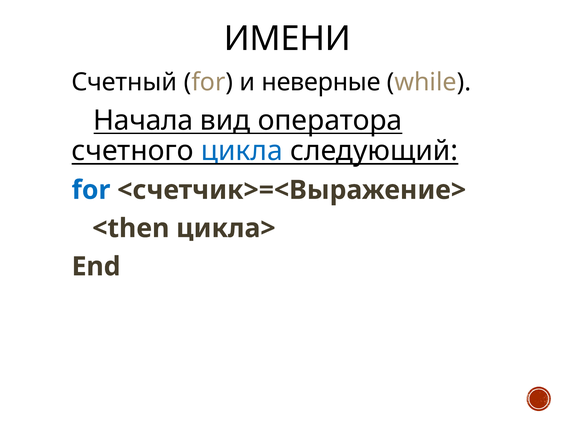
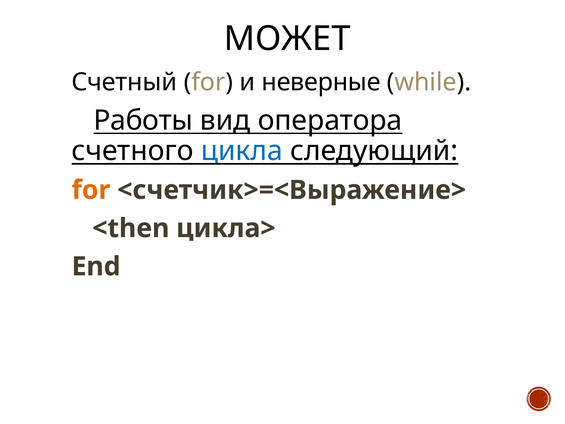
ИМЕНИ: ИМЕНИ -> МОЖЕТ (287, 39)
Начала: Начала -> Работы (143, 120)
for colour: blue -> orange (91, 190)
